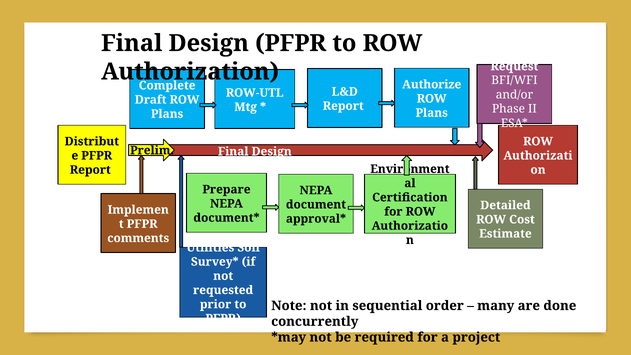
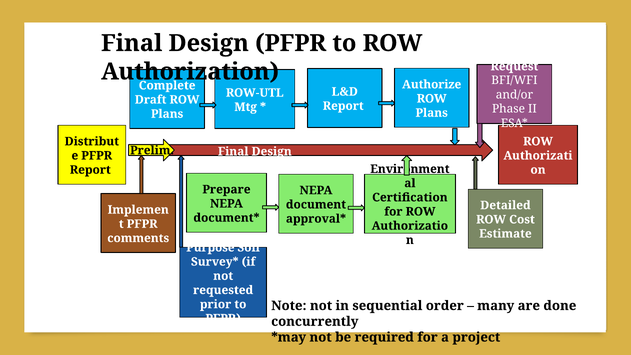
Utilities: Utilities -> Purpose (210, 247)
